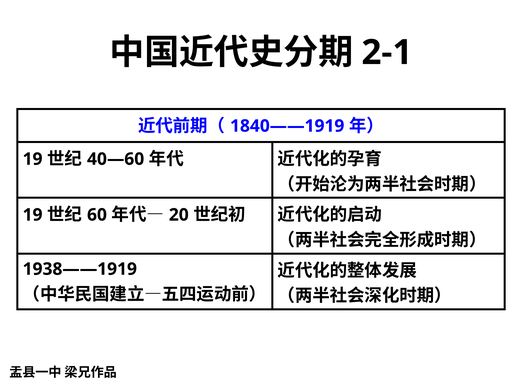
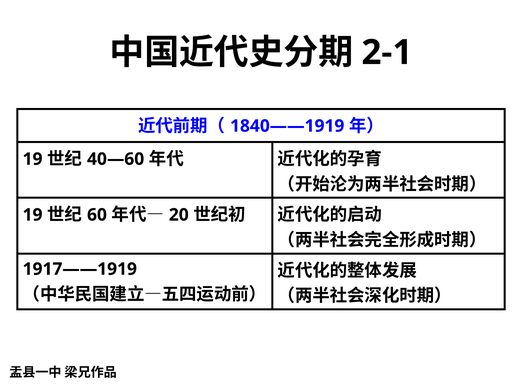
1938——1919: 1938——1919 -> 1917——1919 (80, 269)
